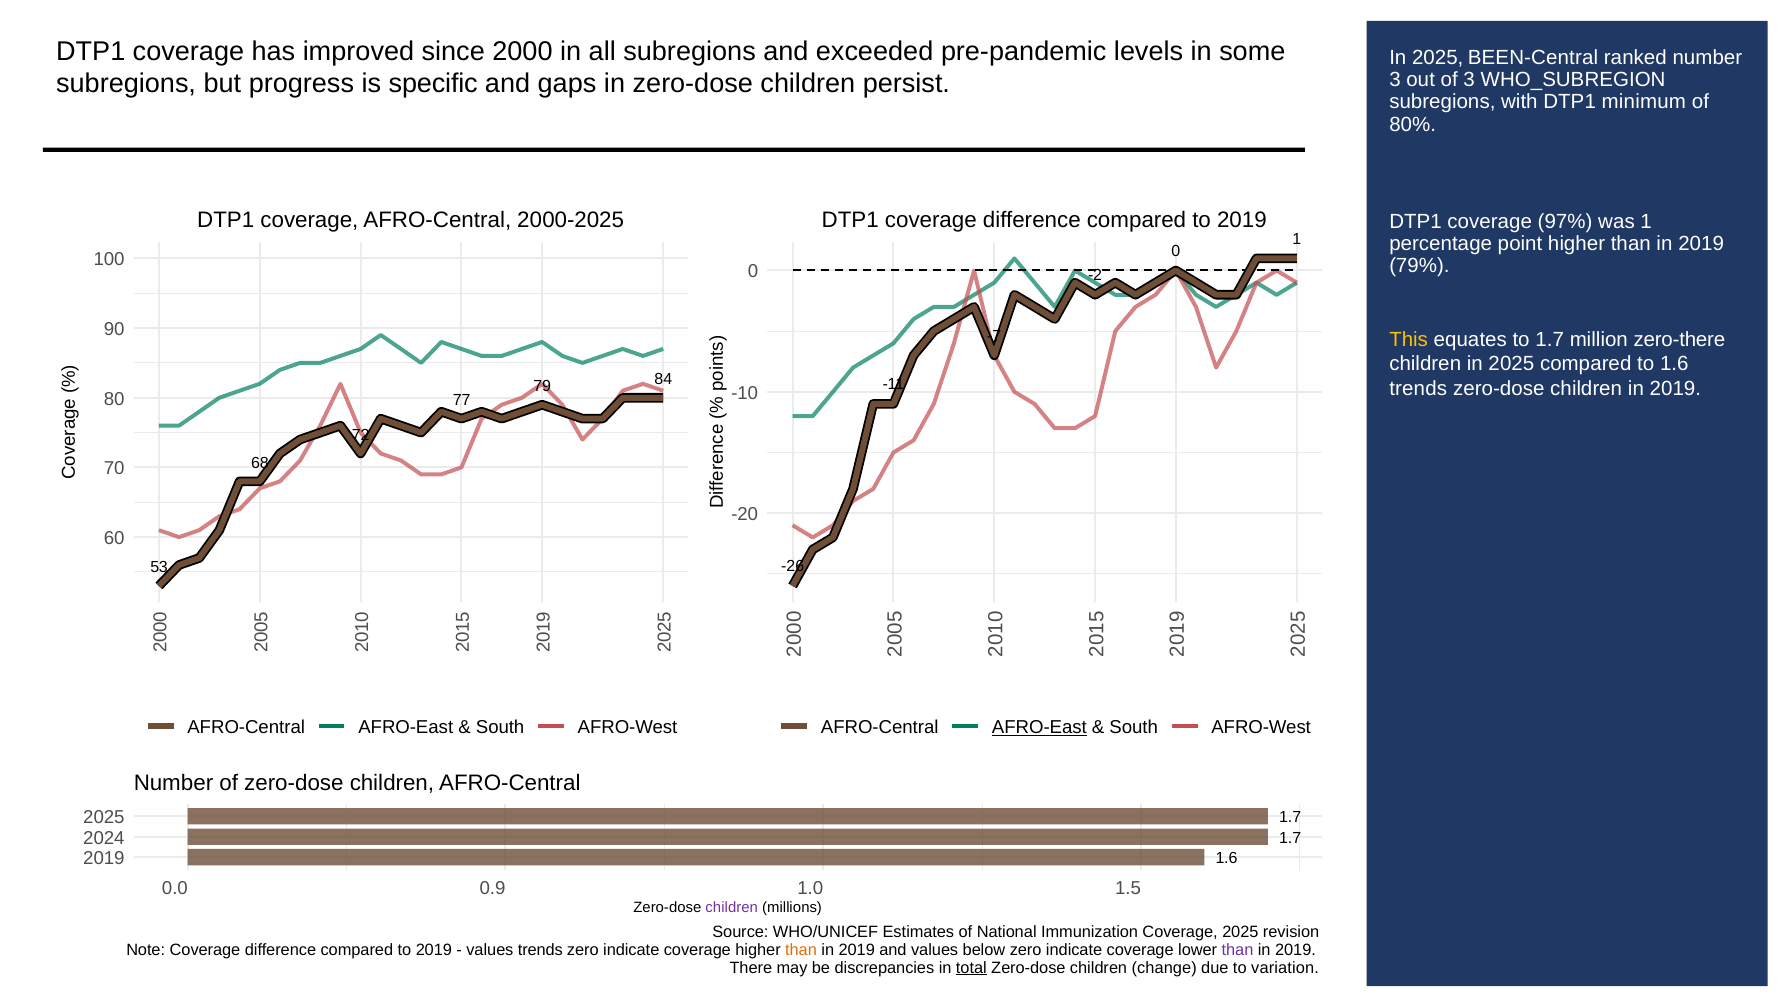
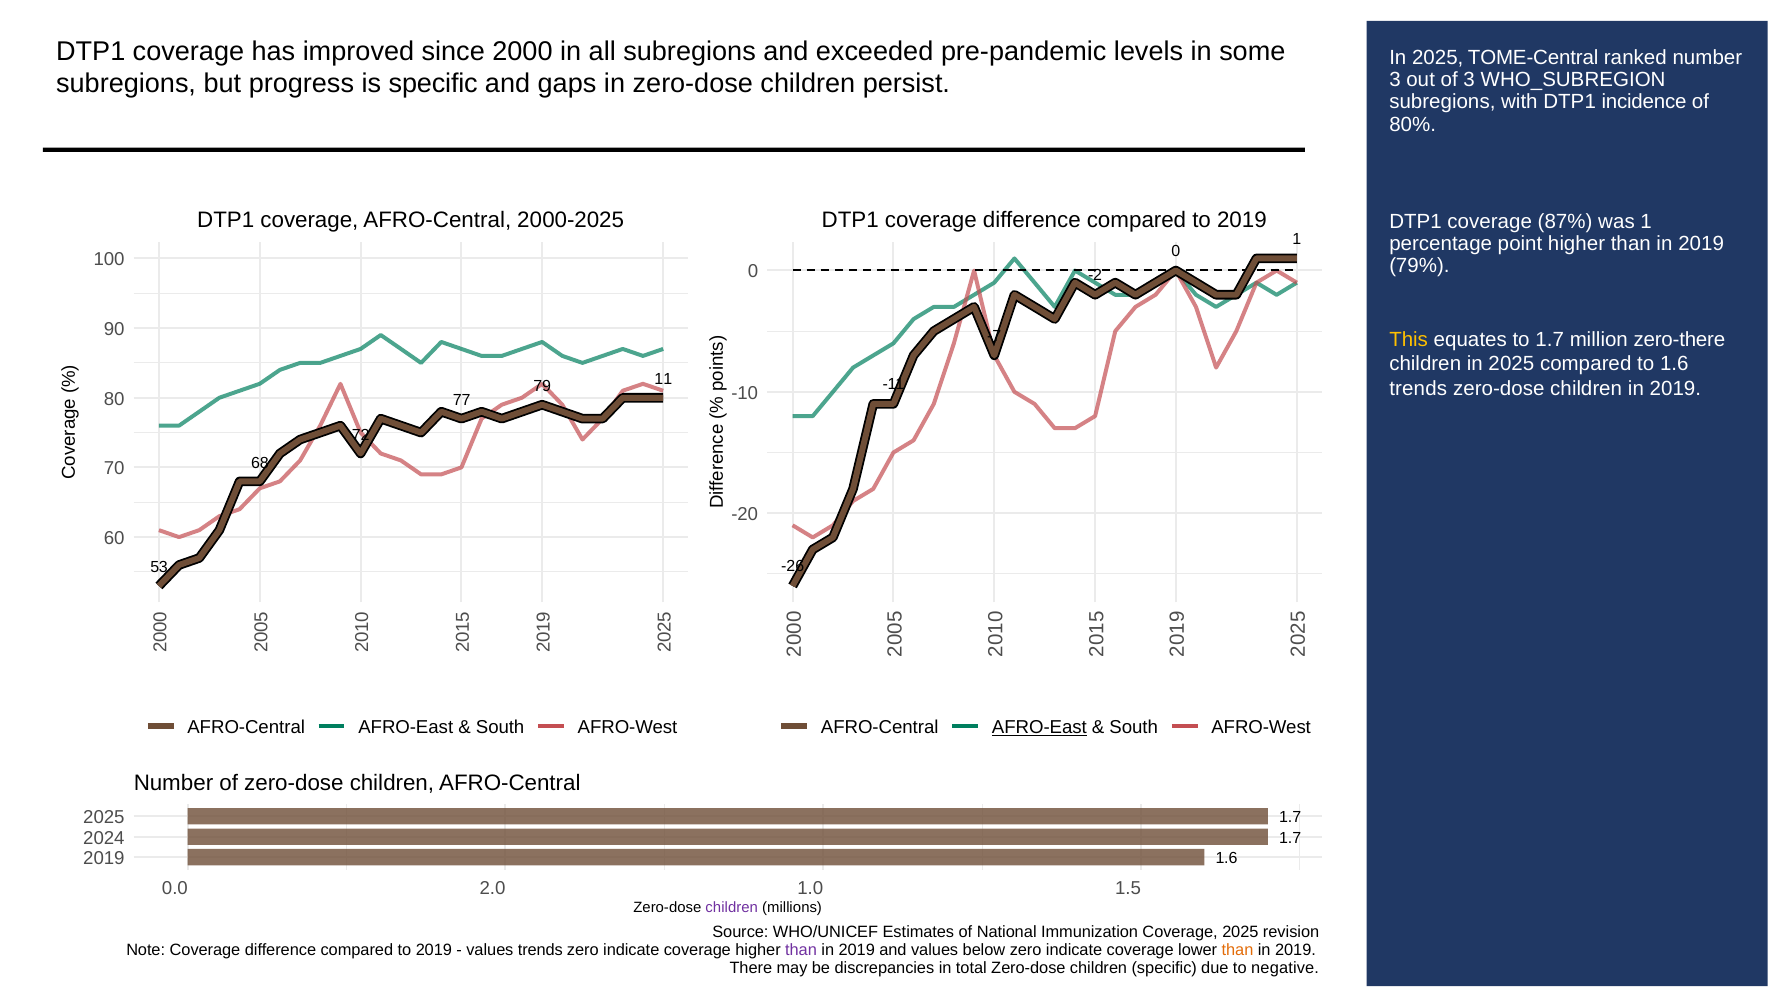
BEEN-Central: BEEN-Central -> TOME-Central (1533, 58)
minimum: minimum -> incidence (1644, 102)
97%: 97% -> 87% (1565, 221)
84: 84 -> 11 (663, 379)
0.9: 0.9 -> 2.0 (493, 889)
than colour: orange -> purple (801, 950)
than colour: purple -> orange (1237, 950)
total underline: present -> none (971, 967)
children change: change -> specific (1164, 967)
variation: variation -> negative (1285, 967)
